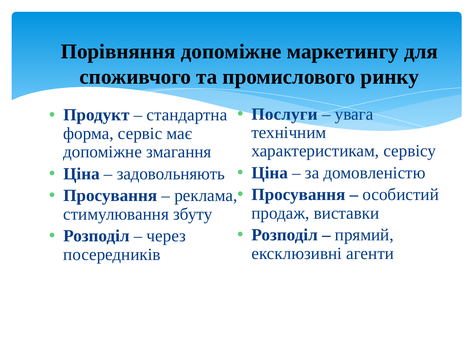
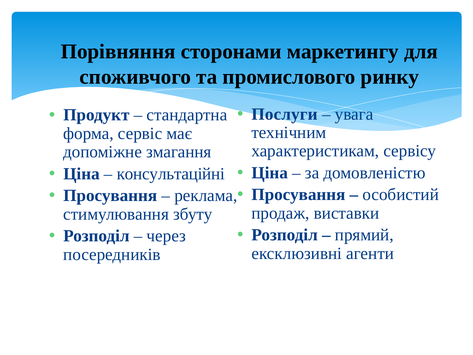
Порівняння допоміжне: допоміжне -> сторонами (231, 52)
задовольняють: задовольняють -> консультаційні (171, 174)
